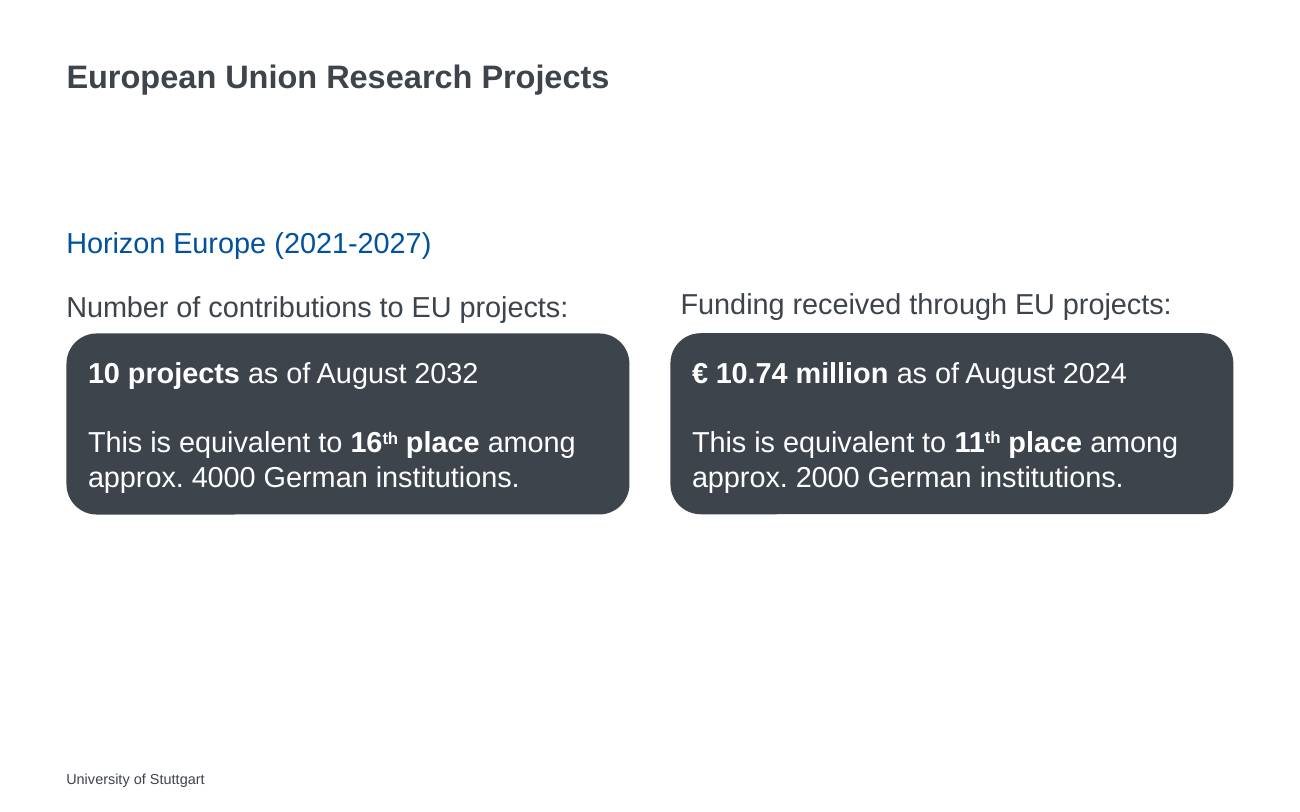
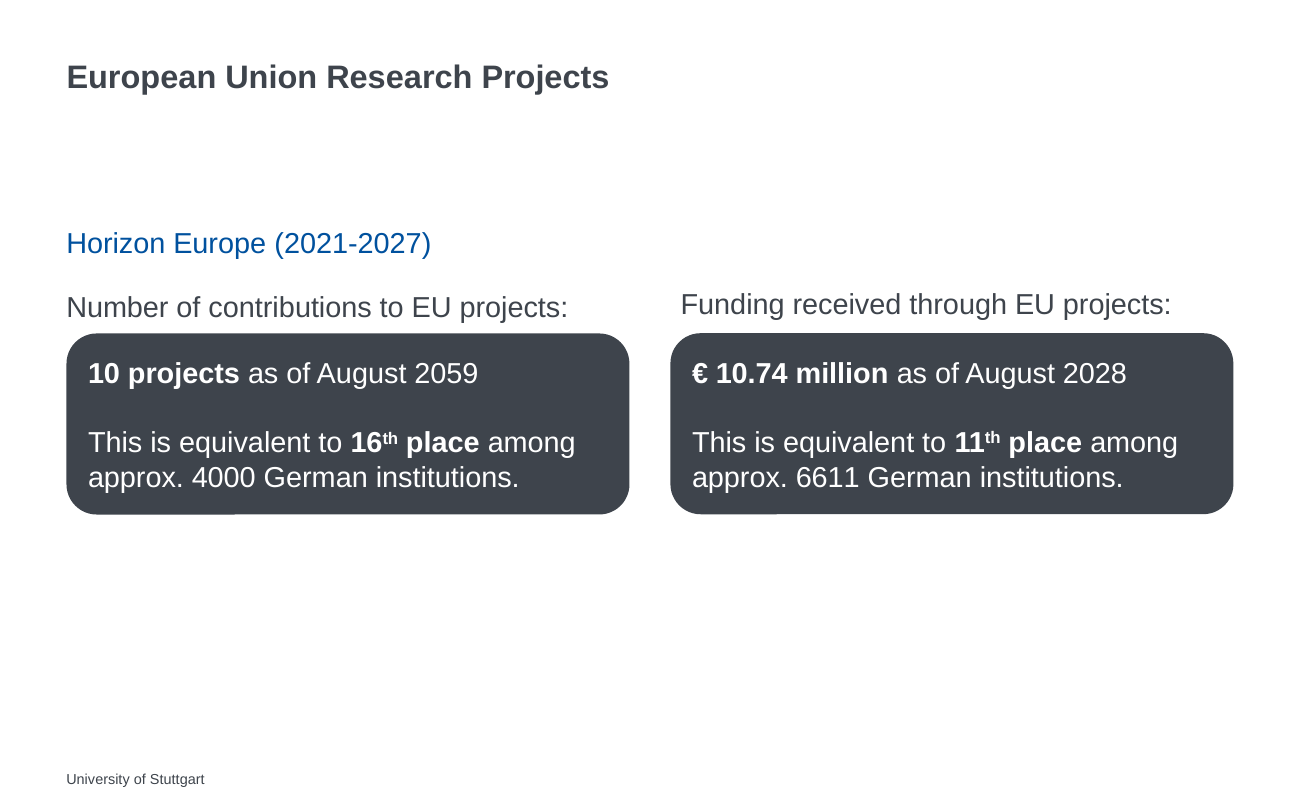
2024: 2024 -> 2028 (1095, 374)
2032: 2032 -> 2059 (446, 374)
2000: 2000 -> 6611 (828, 478)
